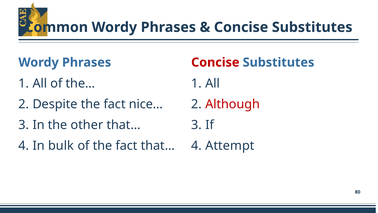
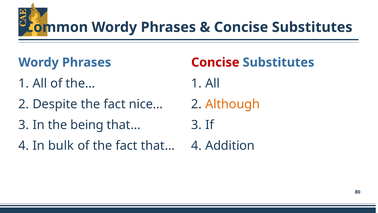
Although colour: red -> orange (233, 104)
other: other -> being (87, 125)
Attempt: Attempt -> Addition (230, 145)
